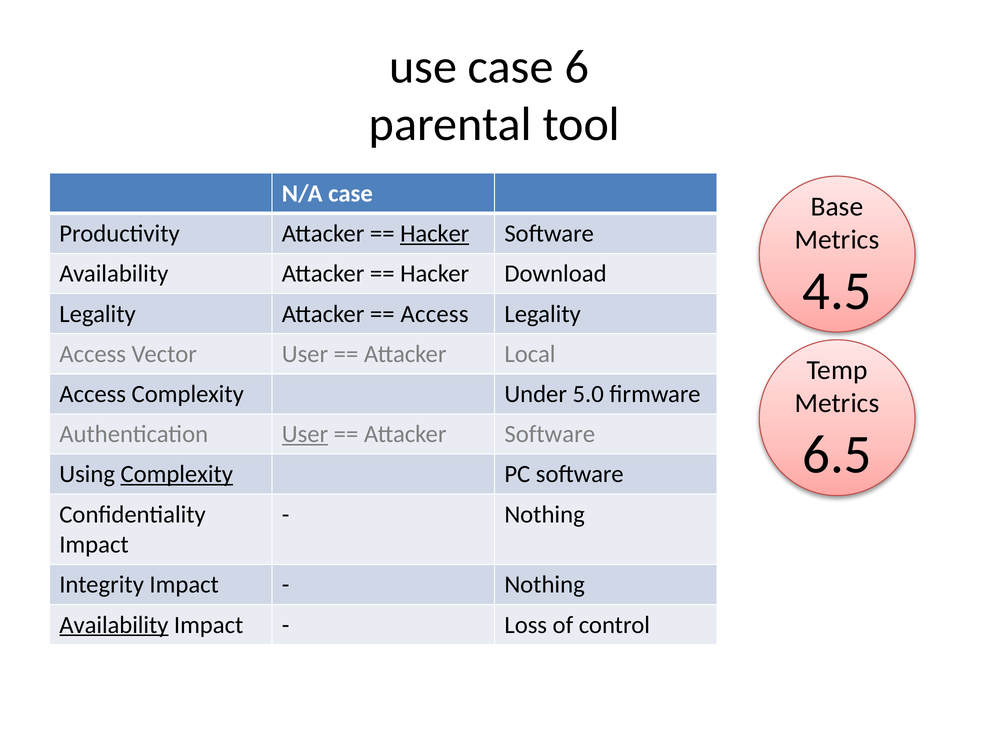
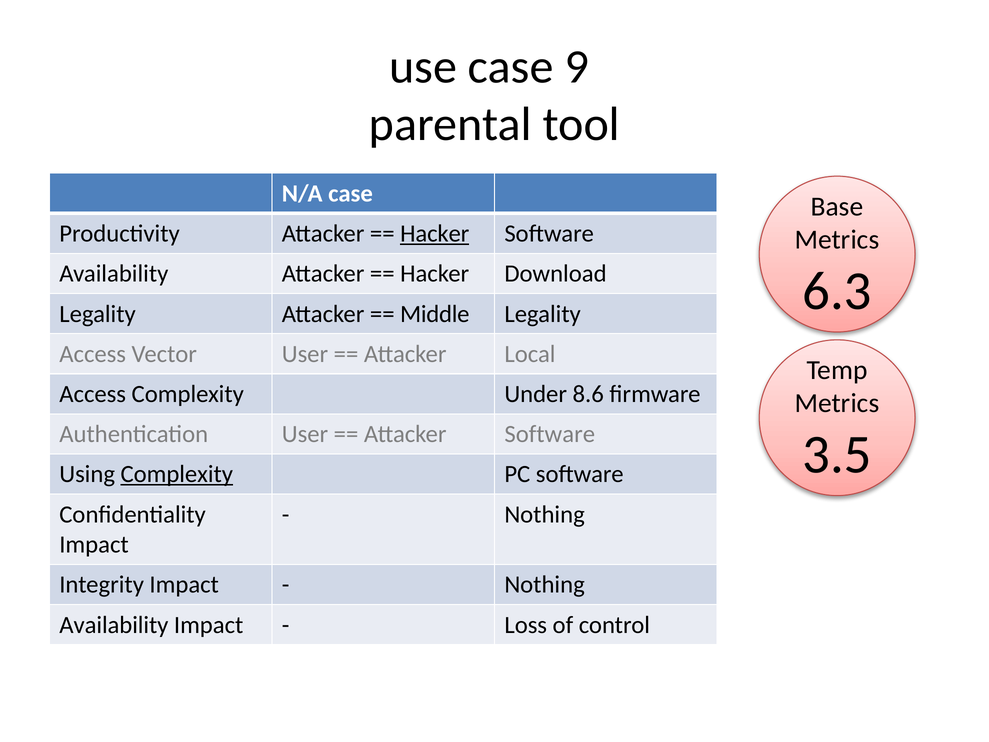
6: 6 -> 9 (577, 67)
4.5: 4.5 -> 6.3 (837, 291)
Access: Access -> Middle (435, 314)
5.0: 5.0 -> 8.6 (588, 394)
User underline: present -> none (305, 434)
6.5: 6.5 -> 3.5 (837, 454)
Availability underline: present -> none (114, 625)
